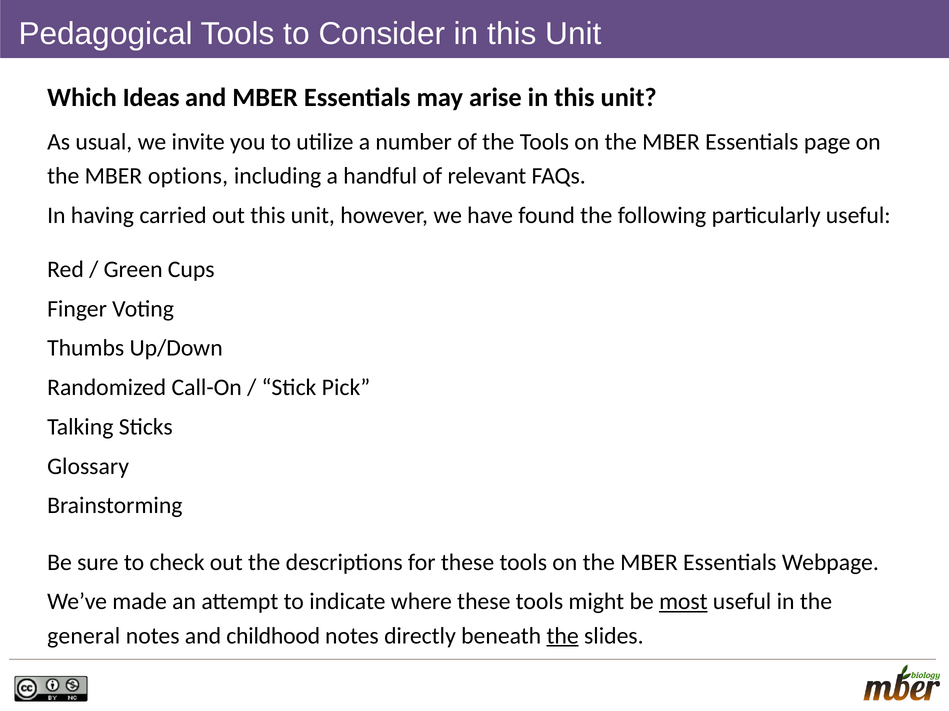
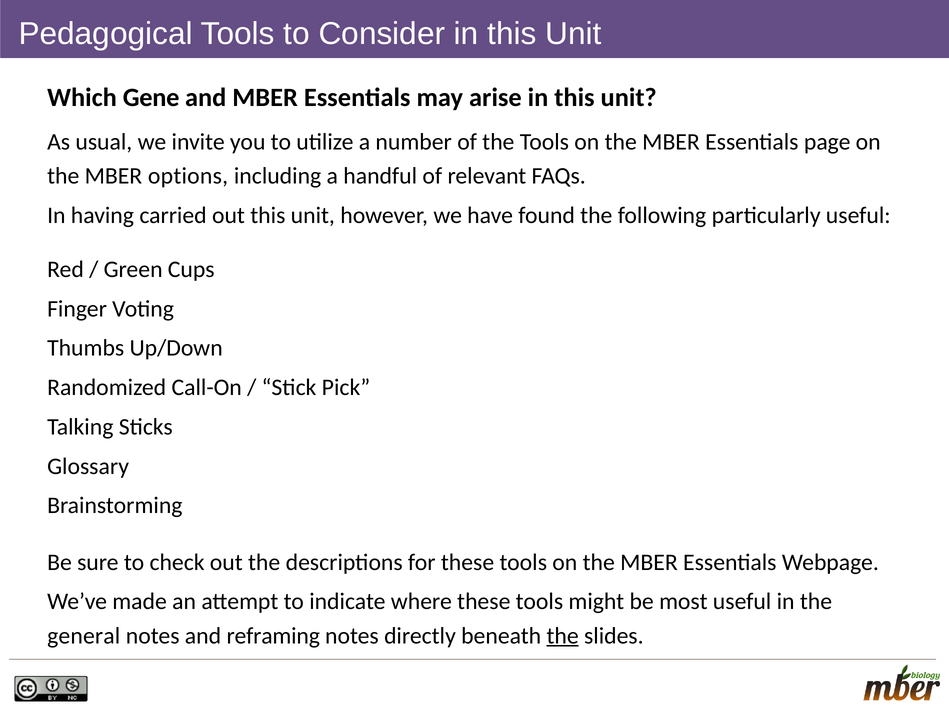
Ideas: Ideas -> Gene (151, 98)
most underline: present -> none (683, 602)
childhood: childhood -> reframing (273, 636)
